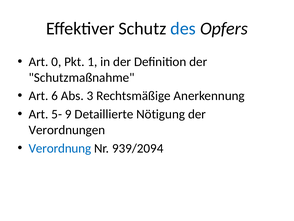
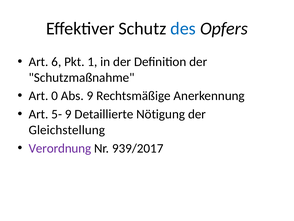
0: 0 -> 6 (56, 62)
6: 6 -> 0 (55, 96)
Abs 3: 3 -> 9 (90, 96)
Verordnungen: Verordnungen -> Gleichstellung (67, 130)
Verordnung colour: blue -> purple (60, 148)
939/2094: 939/2094 -> 939/2017 (138, 148)
